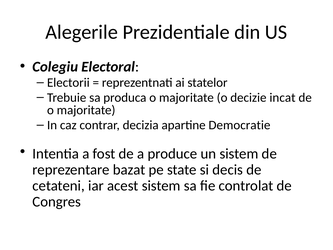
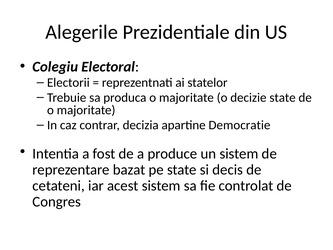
decizie incat: incat -> state (283, 97)
